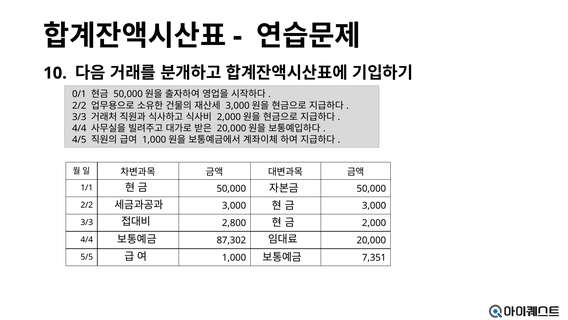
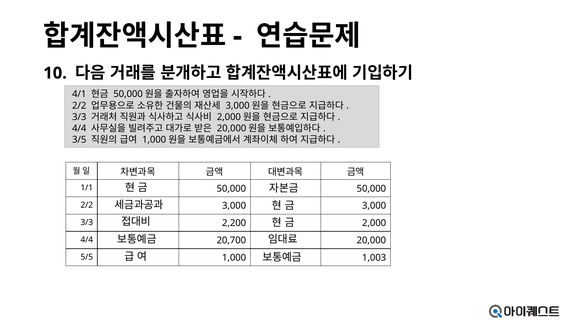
0/1: 0/1 -> 4/1 (79, 94)
4/5: 4/5 -> 3/5 (79, 139)
2,800: 2,800 -> 2,200 (234, 223)
87,302: 87,302 -> 20,700 (231, 240)
7,351: 7,351 -> 1,003 (374, 257)
